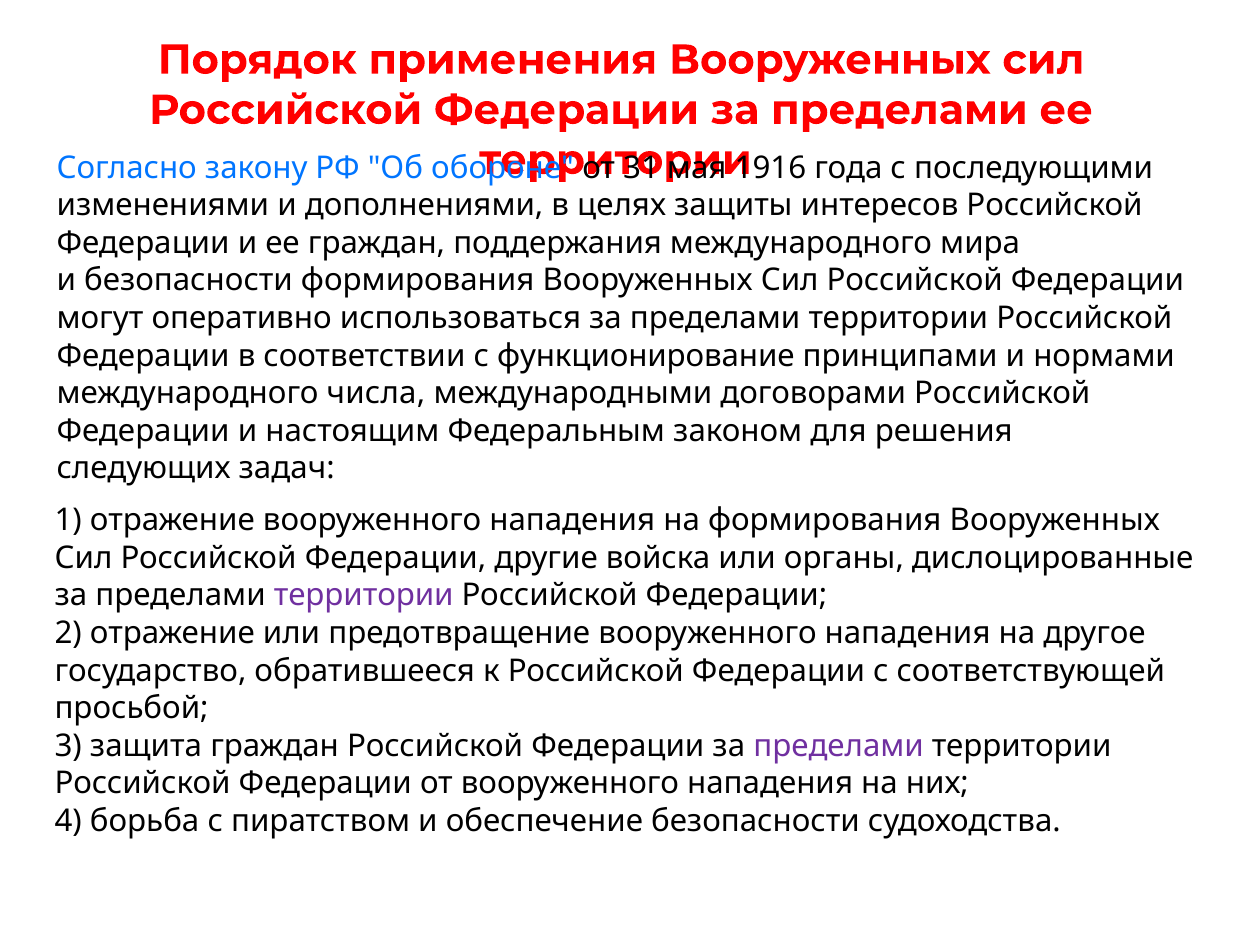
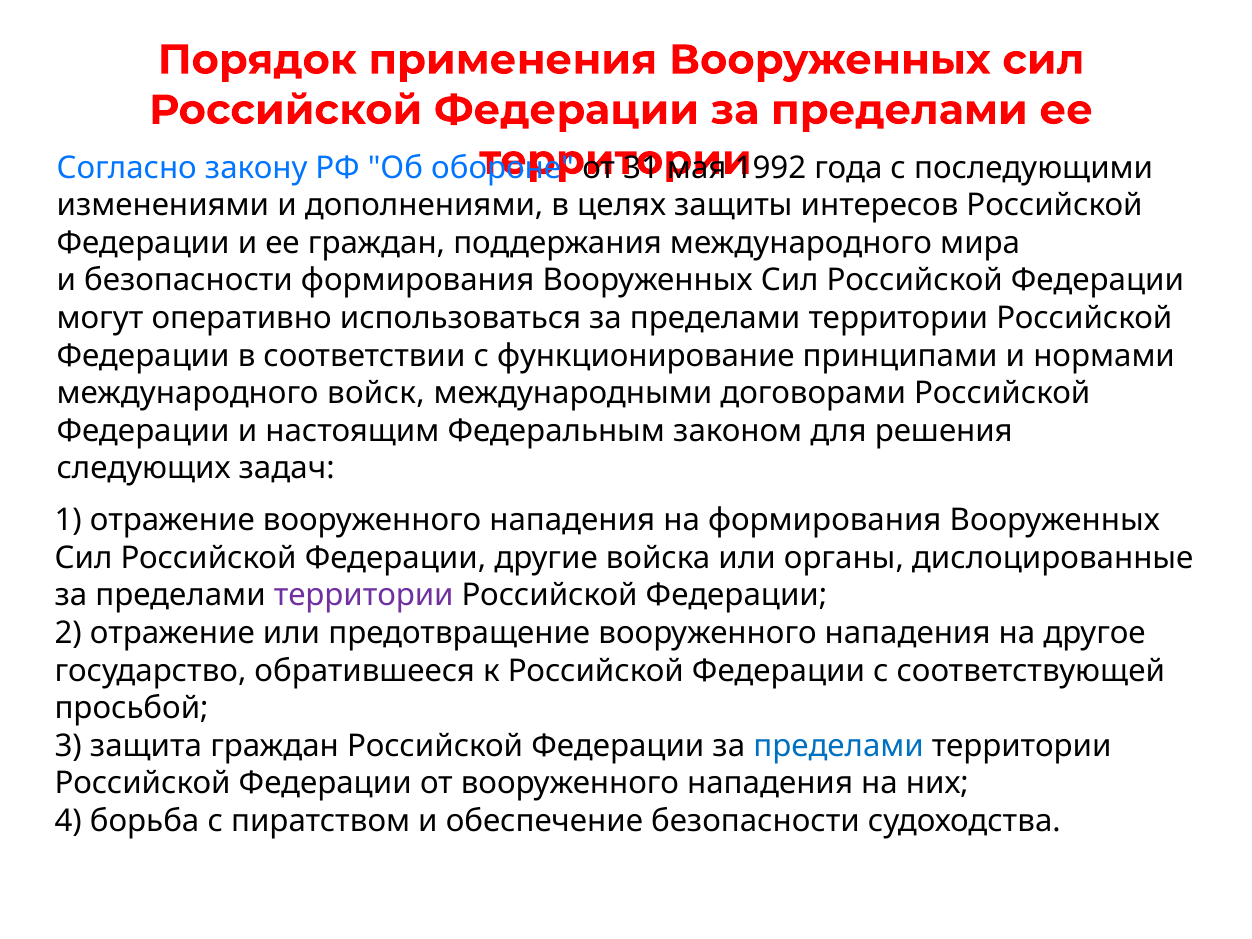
1916: 1916 -> 1992 (770, 168)
числа: числа -> войск (376, 393)
пределами colour: purple -> blue (839, 746)
